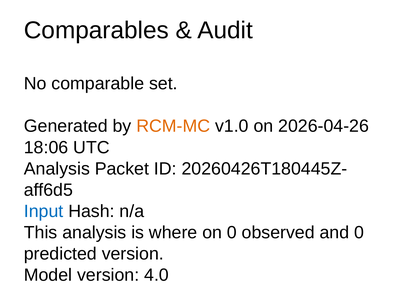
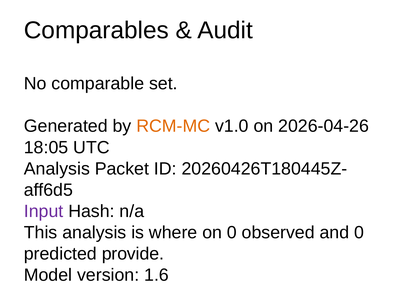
18:06: 18:06 -> 18:05 (46, 148)
Input colour: blue -> purple (44, 211)
predicted version: version -> provide (133, 254)
4.0: 4.0 -> 1.6 (157, 275)
